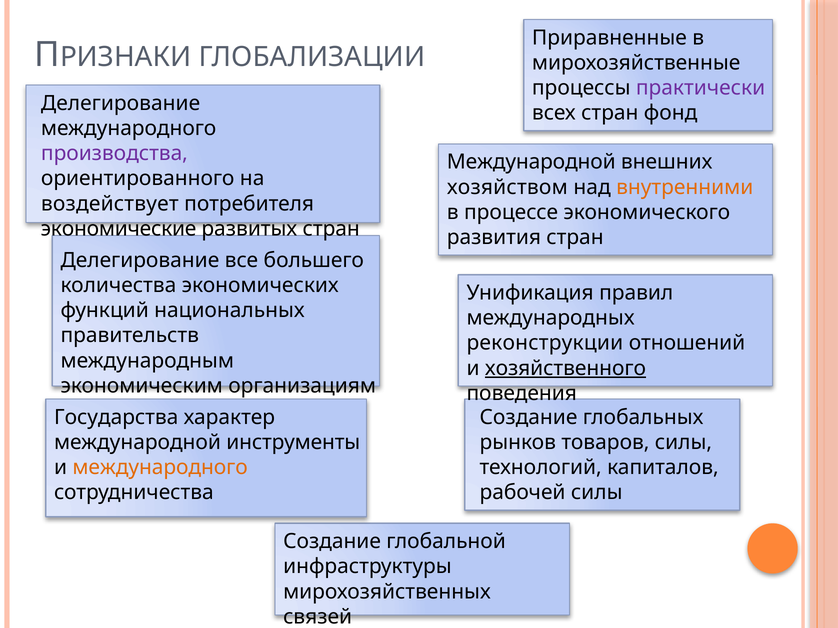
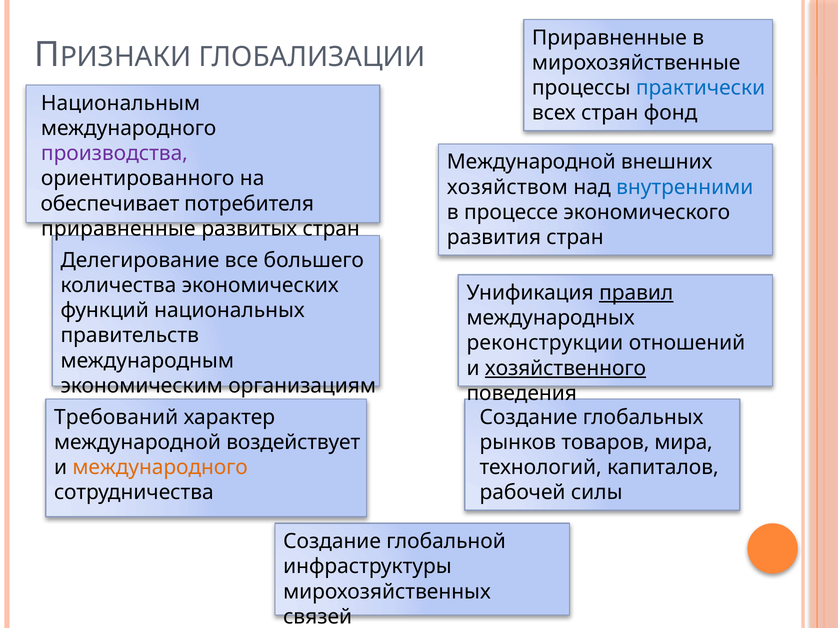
практически colour: purple -> blue (701, 88)
Делегирование: Делегирование -> Национальным (121, 103)
внутренними colour: orange -> blue (685, 187)
воздействует: воздействует -> обеспечивает (110, 204)
экономические: экономические -> приравненные (118, 229)
правил underline: none -> present (636, 293)
Государства: Государства -> Требований (116, 417)
инструменты: инструменты -> воздействует (293, 443)
силы: силы -> мира (684, 443)
